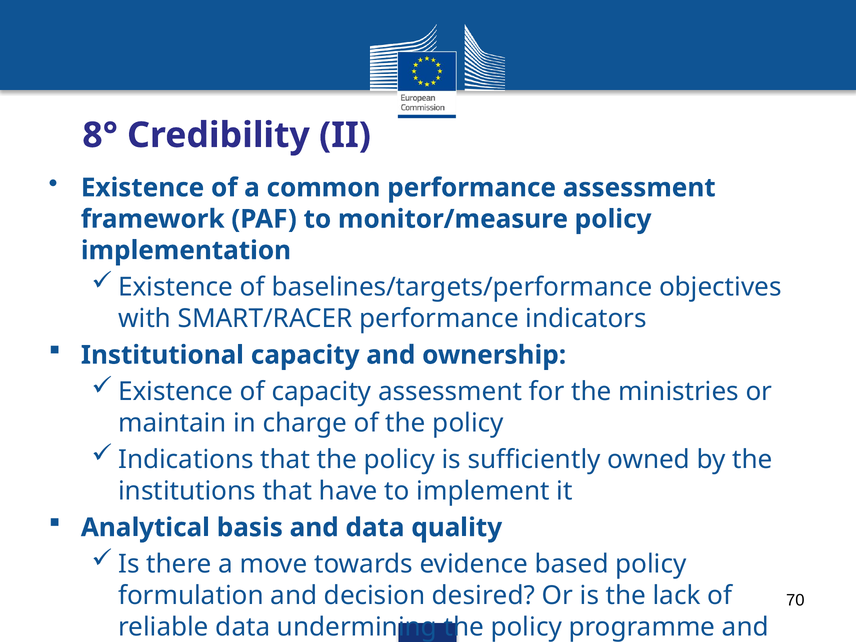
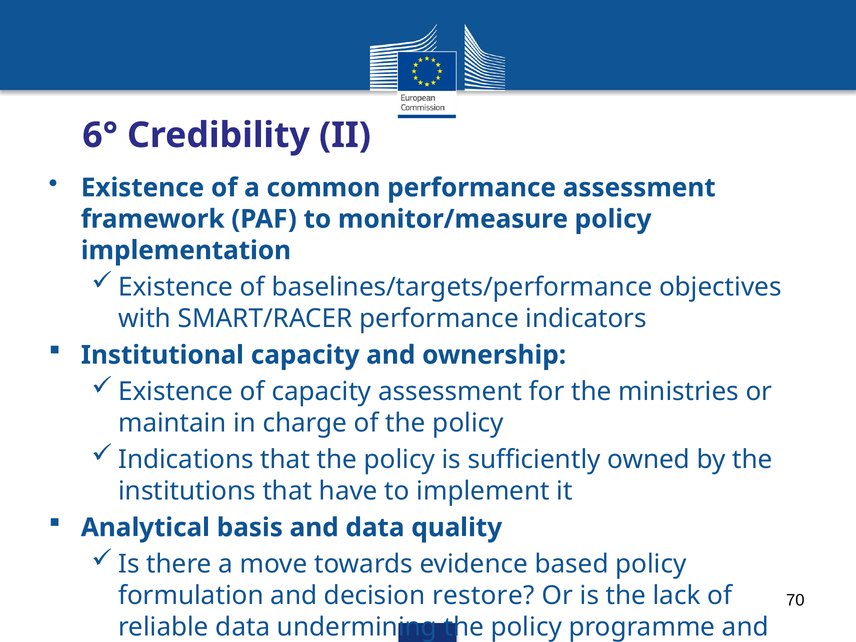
8°: 8° -> 6° (100, 135)
desired: desired -> restore (483, 596)
